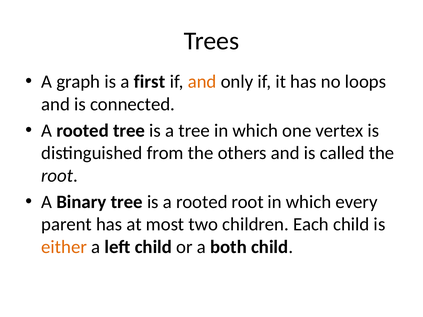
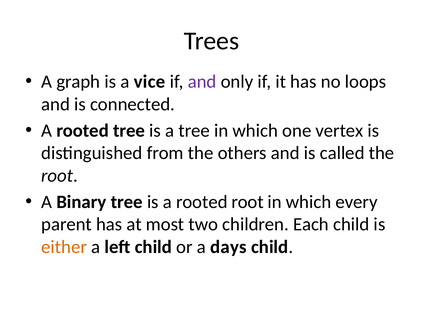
first: first -> vice (150, 82)
and colour: orange -> purple (202, 82)
both: both -> days (228, 247)
